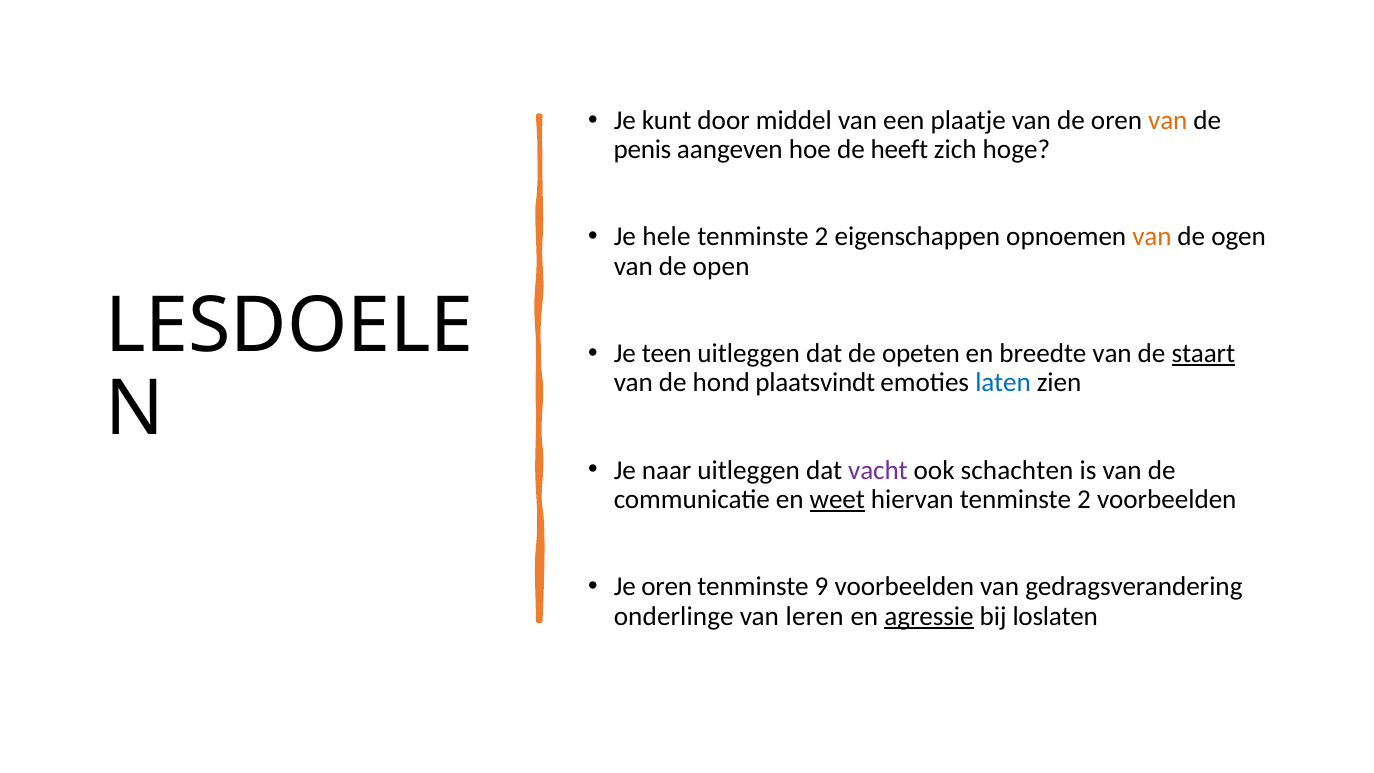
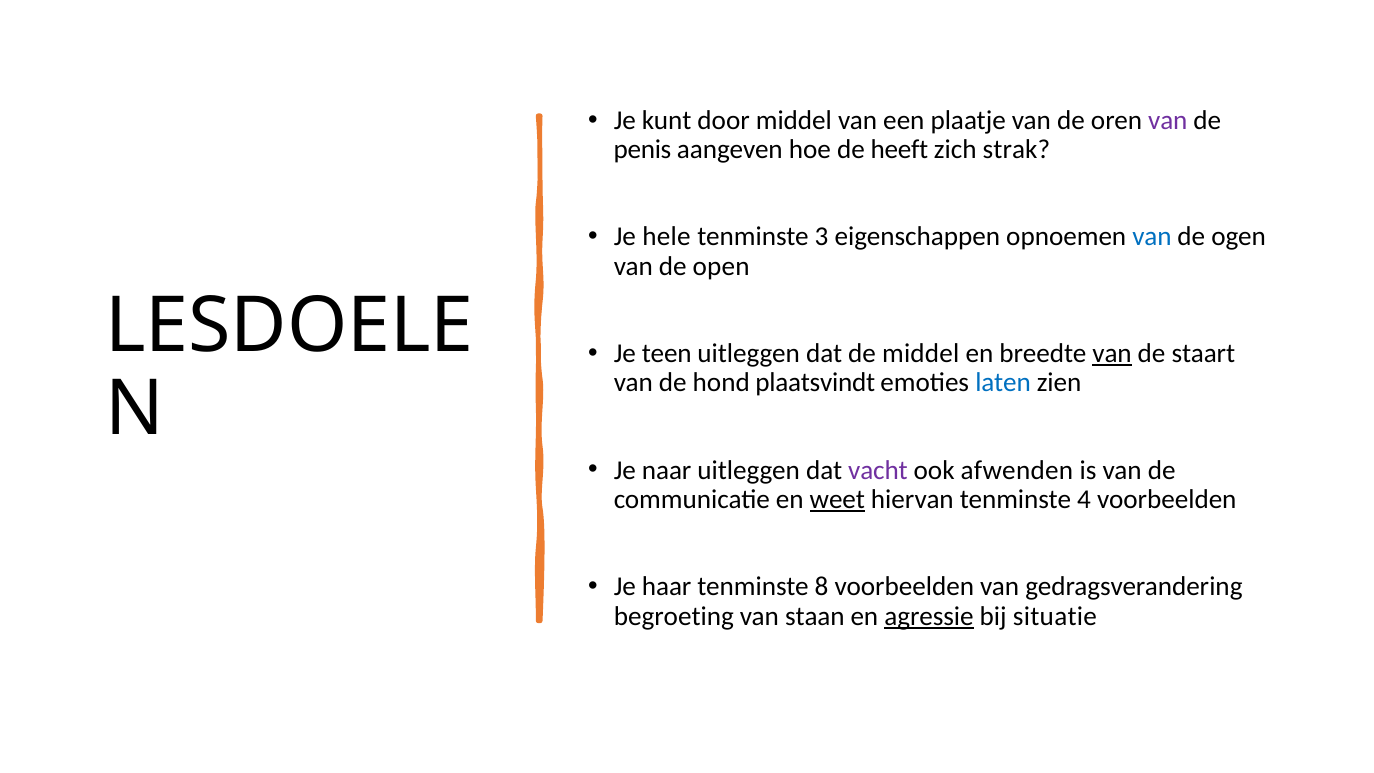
van colour: orange -> purple (1168, 120)
hoge: hoge -> strak (1016, 150)
2: 2 -> 3 (822, 237)
van colour: orange -> blue (1152, 237)
de opeten: opeten -> middel (921, 353)
van underline: none -> present (1112, 353)
staart underline: present -> none (1203, 353)
schachten: schachten -> afwenden (1017, 470)
hiervan tenminste 2: 2 -> 4 (1084, 499)
Je oren: oren -> haar (667, 587)
9: 9 -> 8 (822, 587)
onderlinge: onderlinge -> begroeting (674, 616)
leren: leren -> staan (815, 616)
loslaten: loslaten -> situatie (1055, 616)
